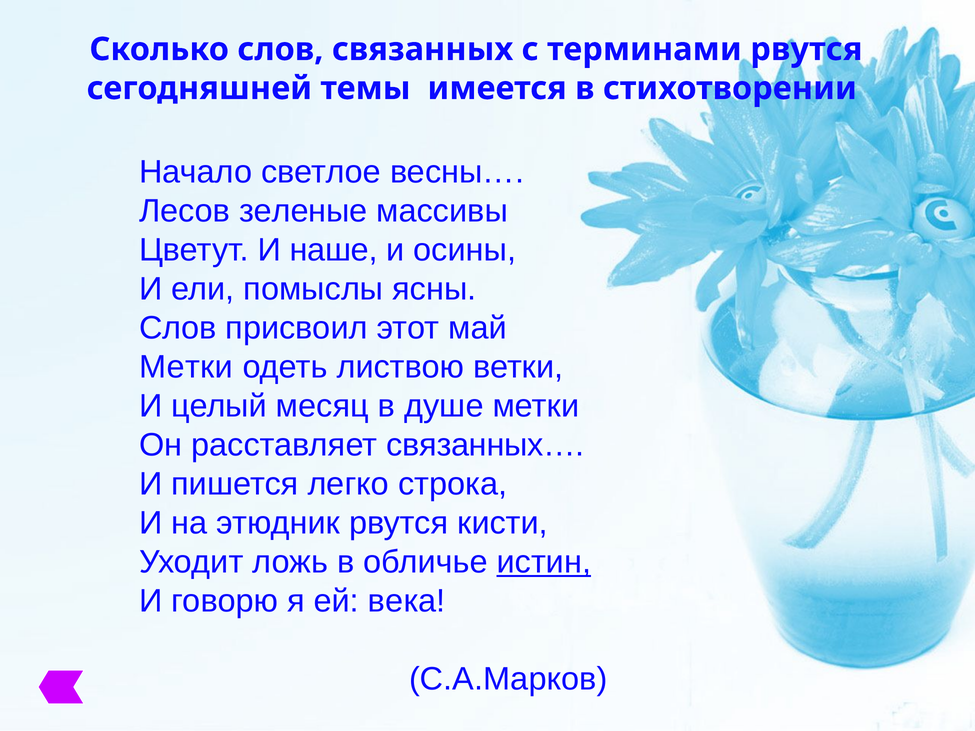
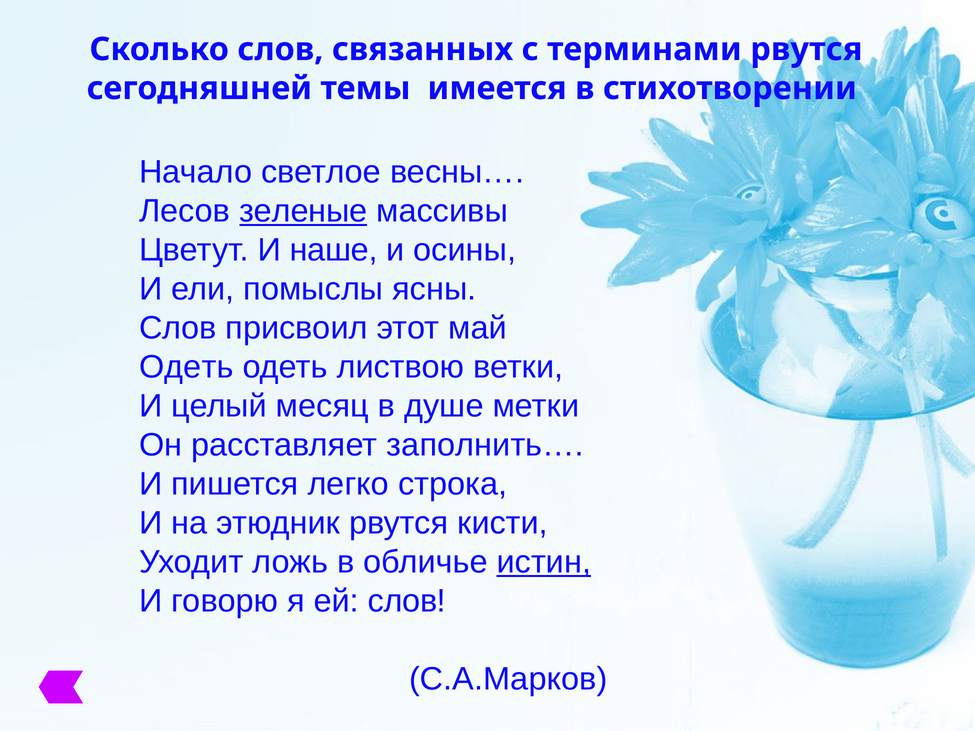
зеленые underline: none -> present (303, 211)
Метки: Метки -> Одеть (186, 367)
связанных…: связанных… -> заполнить… (485, 445)
ей века: века -> слов (407, 601)
